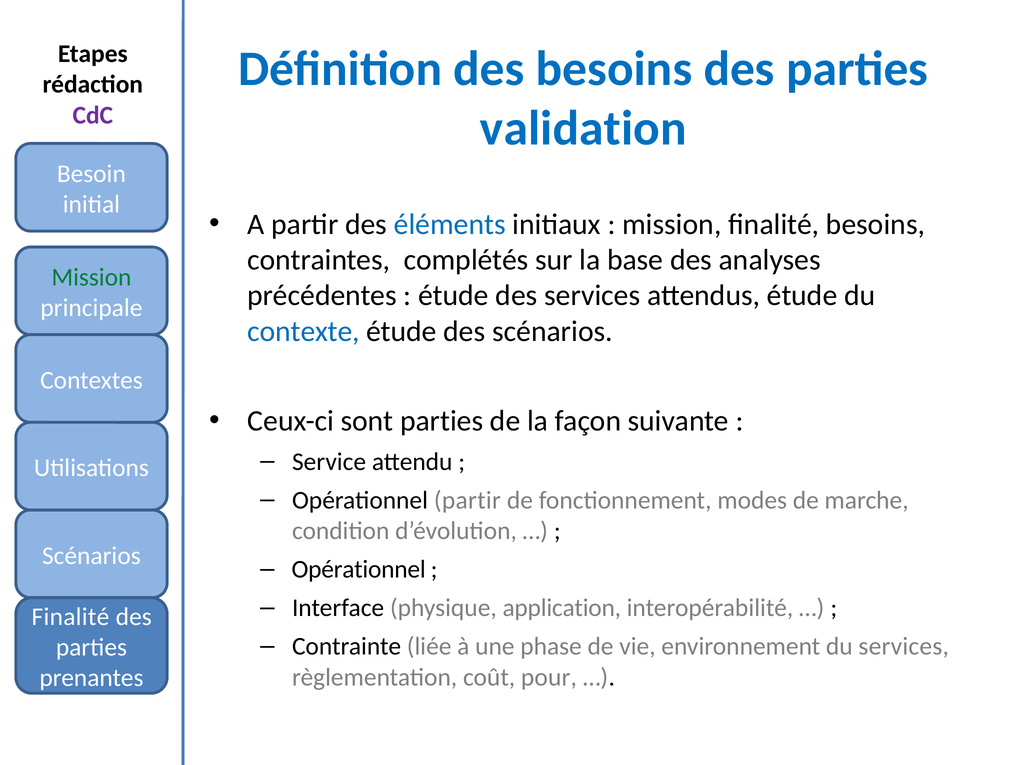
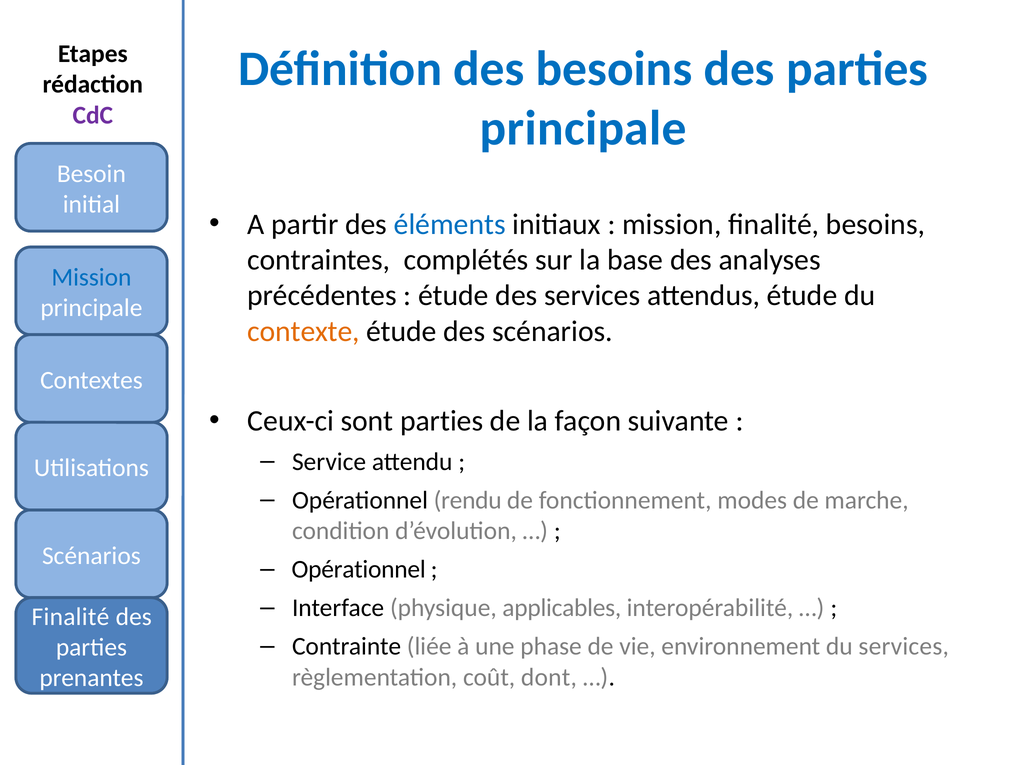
validation: validation -> principale (583, 128)
Mission colour: green -> blue (91, 277)
contexte colour: blue -> orange (304, 331)
Opérationnel partir: partir -> rendu (468, 500)
application: application -> applicables (562, 607)
pour: pour -> dont (549, 676)
